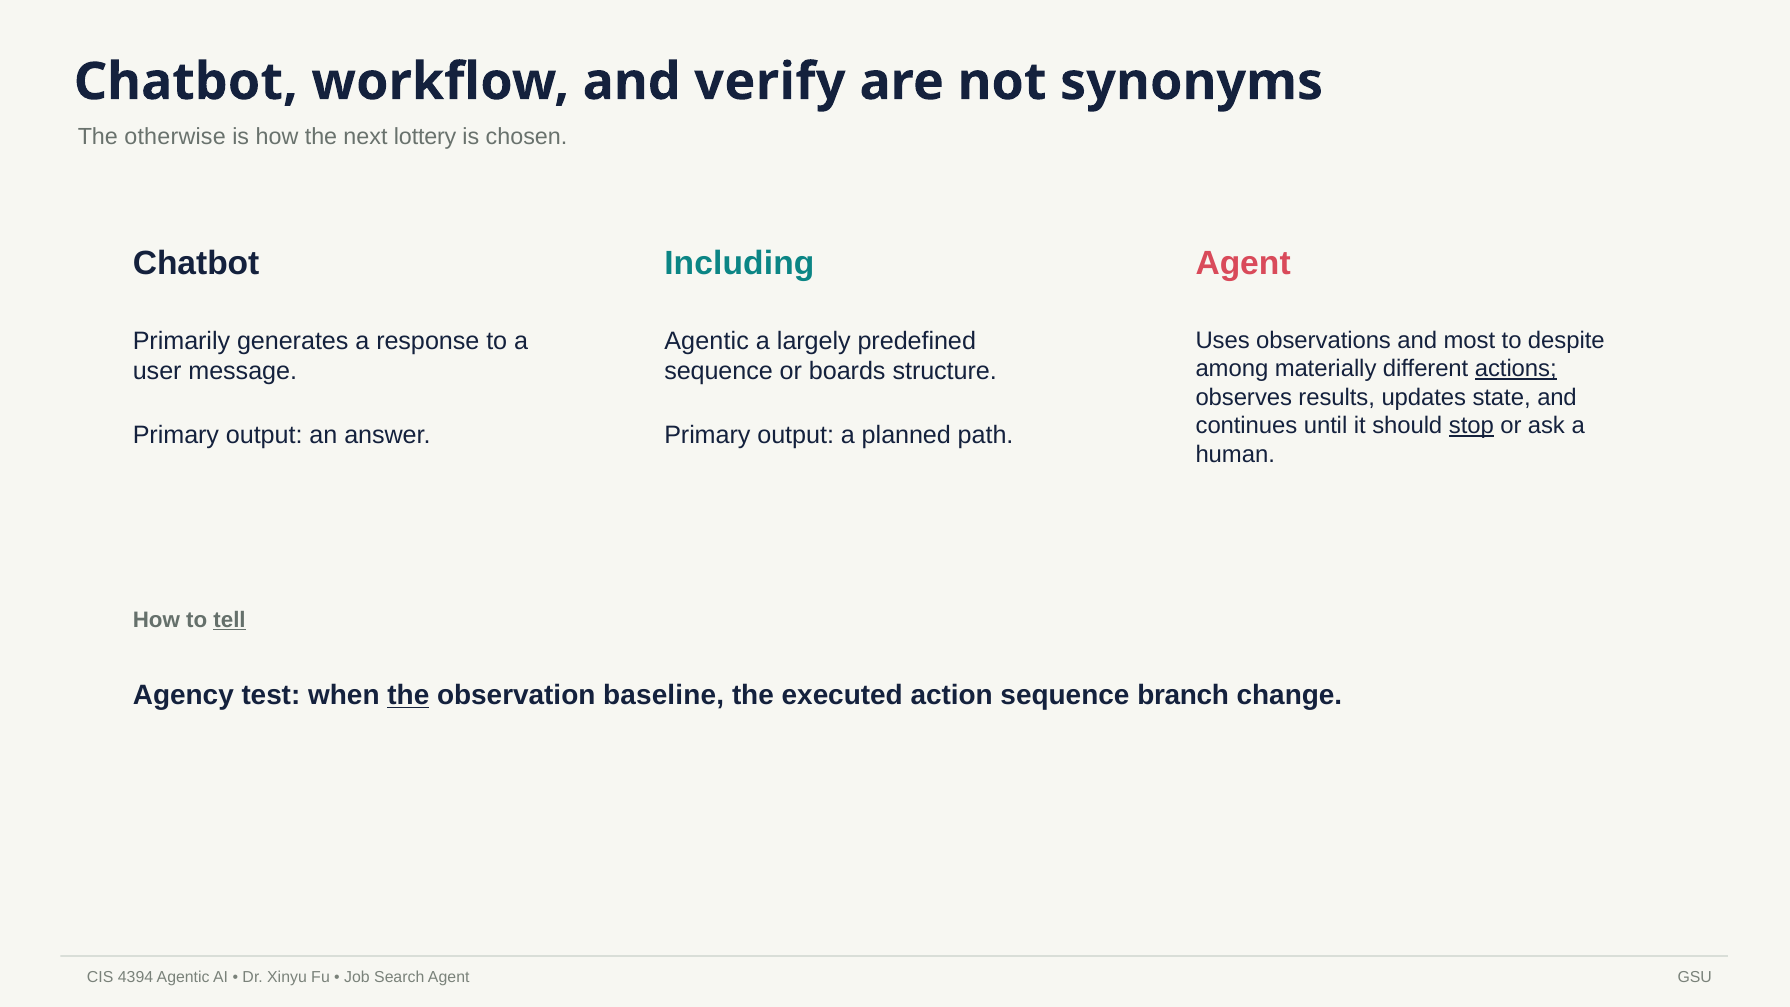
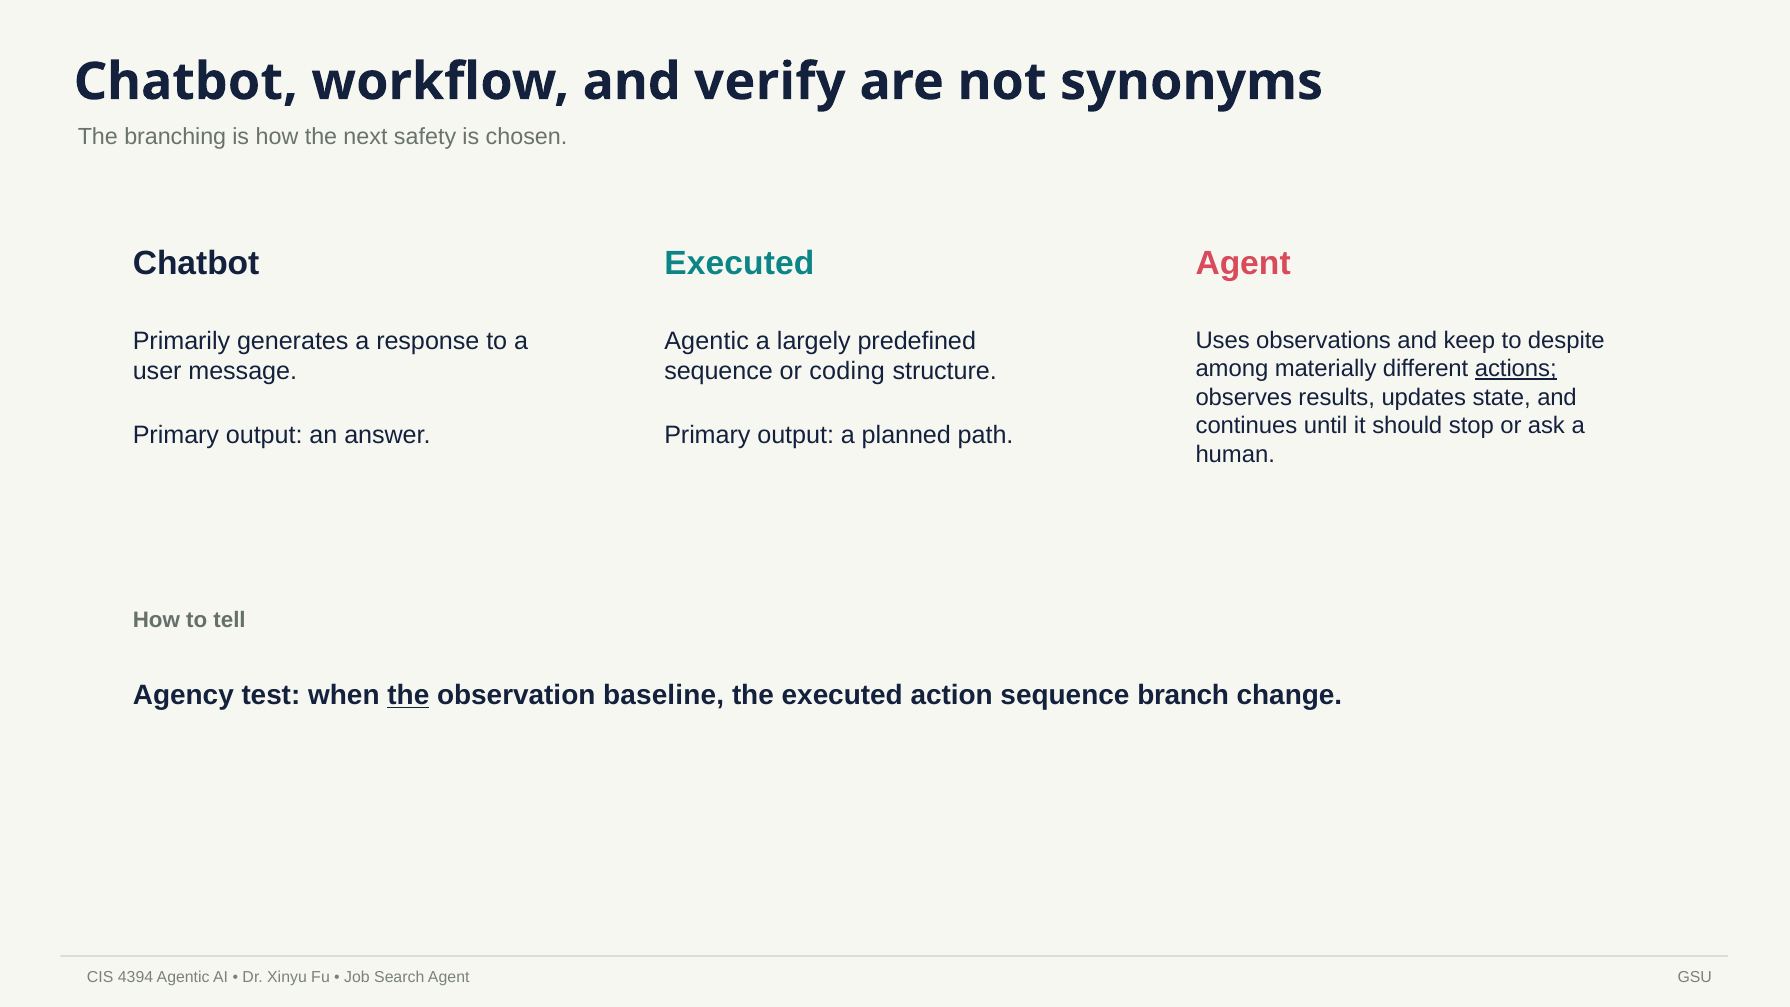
otherwise: otherwise -> branching (175, 136)
lottery: lottery -> safety (425, 136)
Chatbot Including: Including -> Executed (739, 264)
most: most -> keep (1469, 340)
boards: boards -> coding (847, 371)
stop underline: present -> none (1471, 426)
tell underline: present -> none (230, 620)
